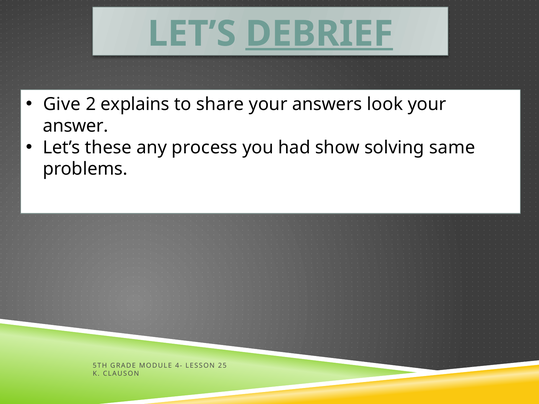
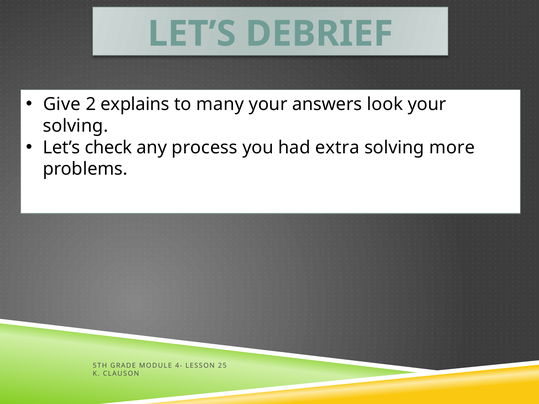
DEBRIEF underline: present -> none (319, 34)
share: share -> many (220, 104)
answer: answer -> solving (75, 126)
these: these -> check (108, 148)
show: show -> extra (337, 148)
same: same -> more (452, 148)
